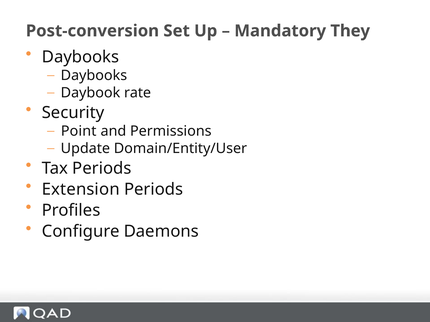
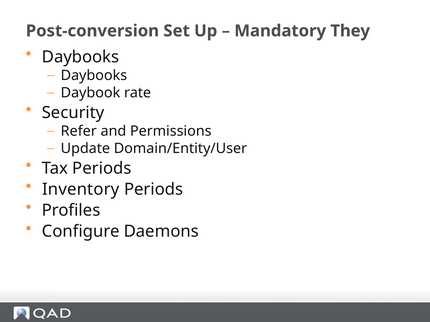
Point: Point -> Refer (79, 131)
Extension: Extension -> Inventory (81, 190)
